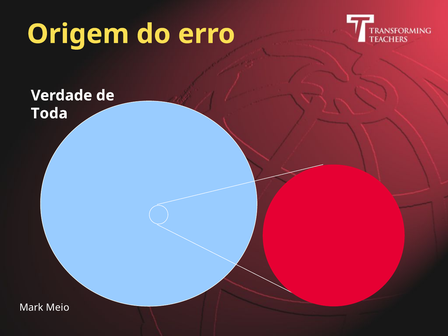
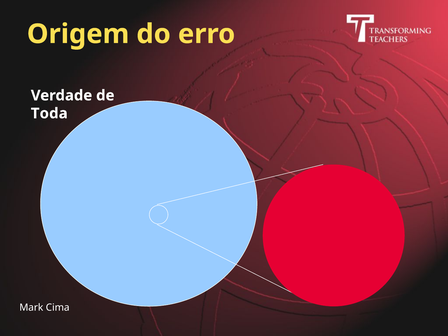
Meio: Meio -> Cima (58, 308)
